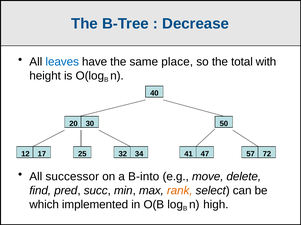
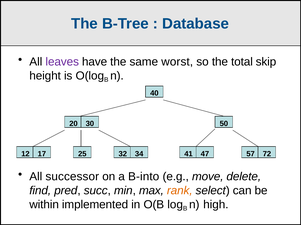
Decrease: Decrease -> Database (196, 24)
leaves colour: blue -> purple (62, 62)
place: place -> worst (177, 62)
with: with -> skip (266, 62)
which: which -> within (44, 205)
